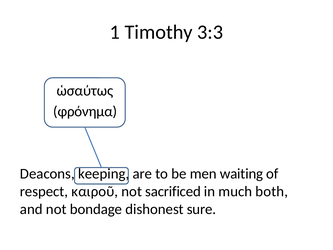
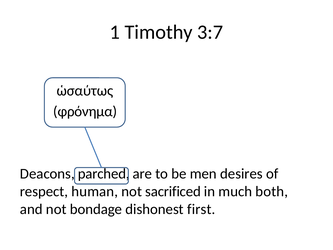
3:3: 3:3 -> 3:7 (210, 32)
keeping: keeping -> parched (104, 174)
waiting: waiting -> desires (241, 174)
καιροῦ: καιροῦ -> human (95, 191)
sure: sure -> first (201, 209)
